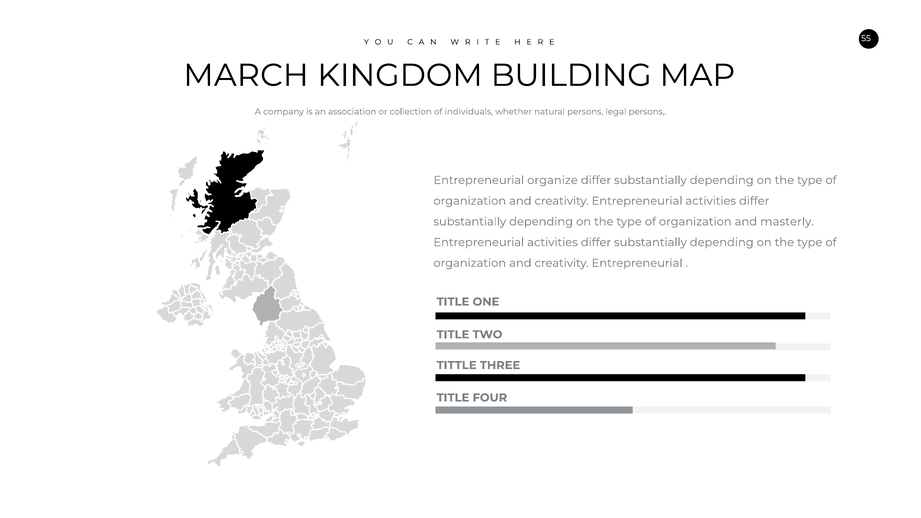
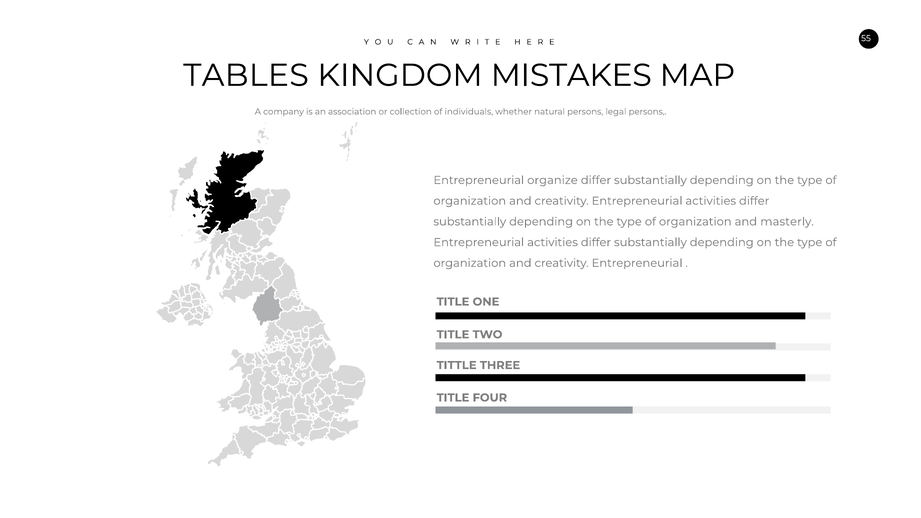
MARCH: MARCH -> TABLES (246, 75)
BUILDING: BUILDING -> MISTAKES (571, 75)
